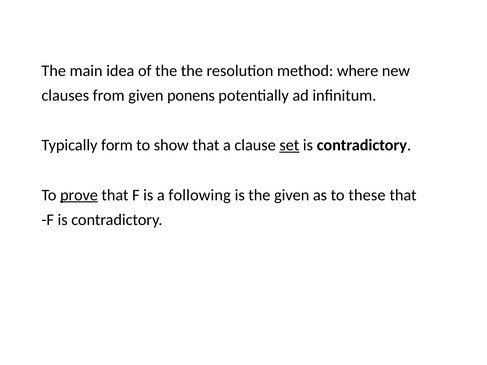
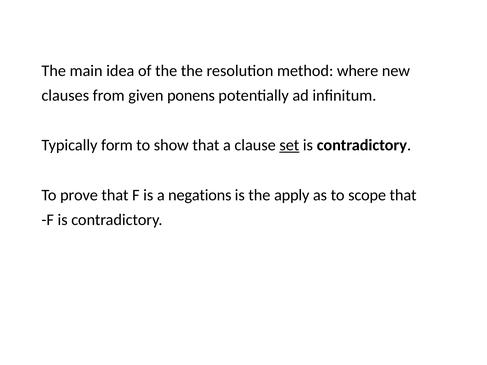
prove underline: present -> none (79, 195)
following: following -> negations (200, 195)
the given: given -> apply (292, 195)
these: these -> scope (367, 195)
